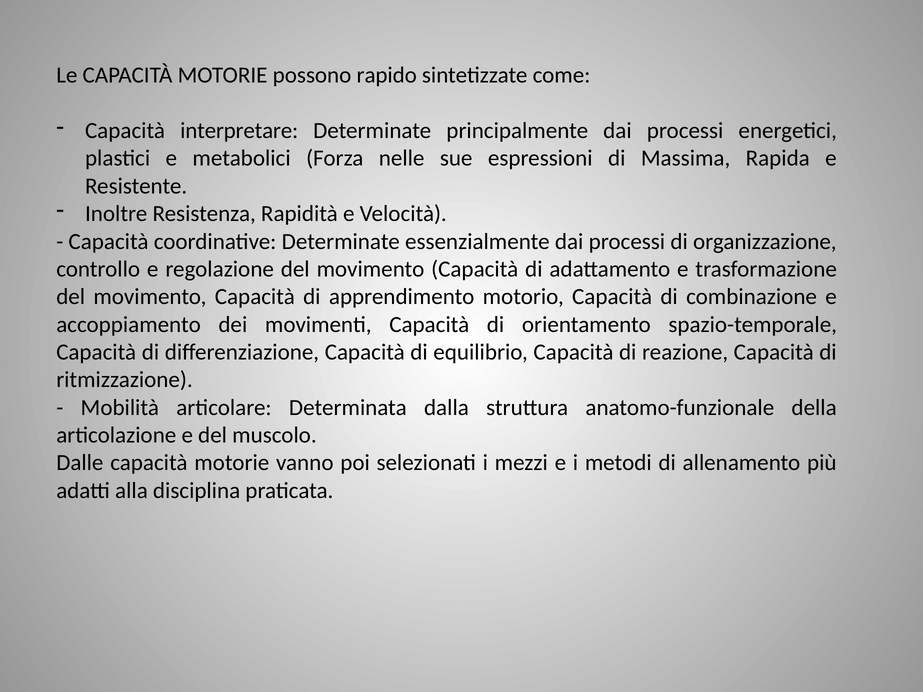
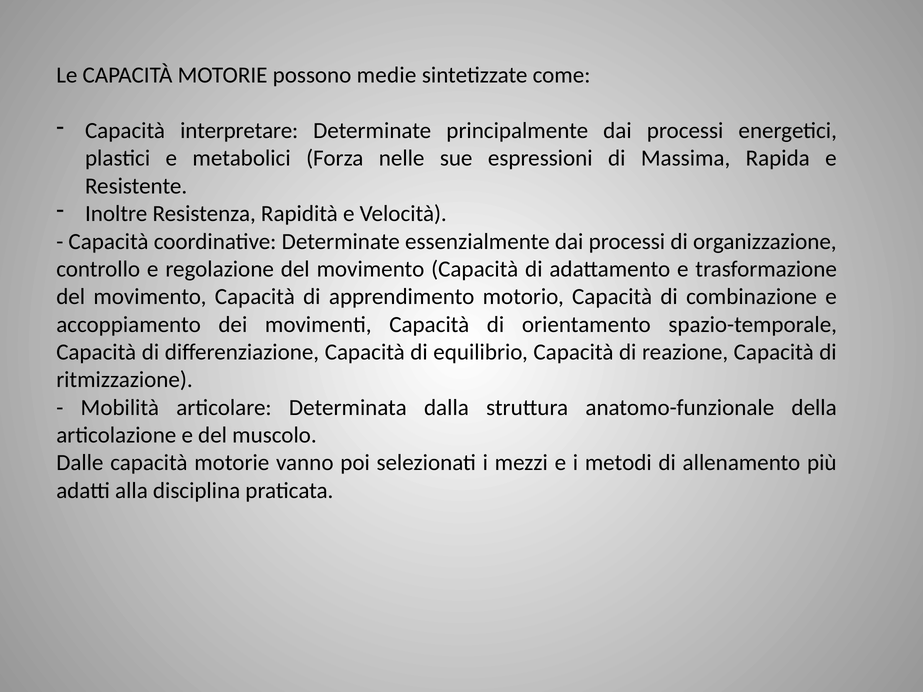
rapido: rapido -> medie (387, 75)
